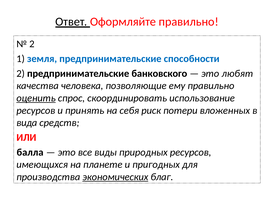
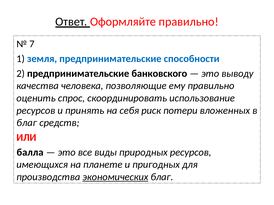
2: 2 -> 7 (32, 44)
любят: любят -> выводу (237, 74)
оценить underline: present -> none (36, 98)
вида: вида -> благ (27, 123)
